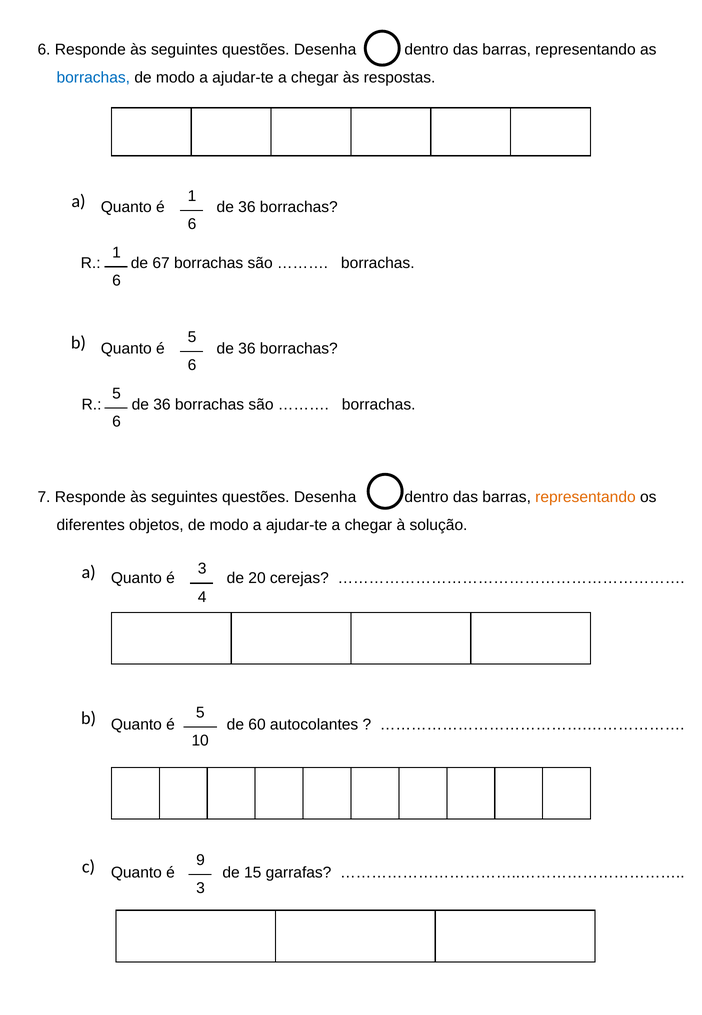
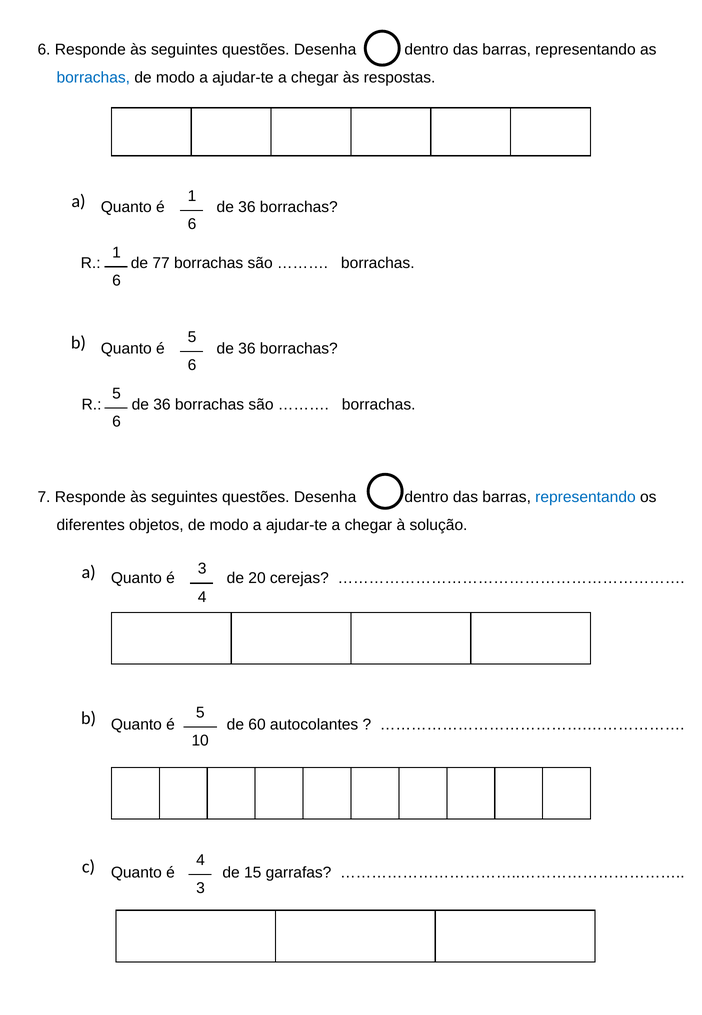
67: 67 -> 77 (161, 263)
representando colour: orange -> blue (585, 497)
c 9: 9 -> 4 (201, 859)
